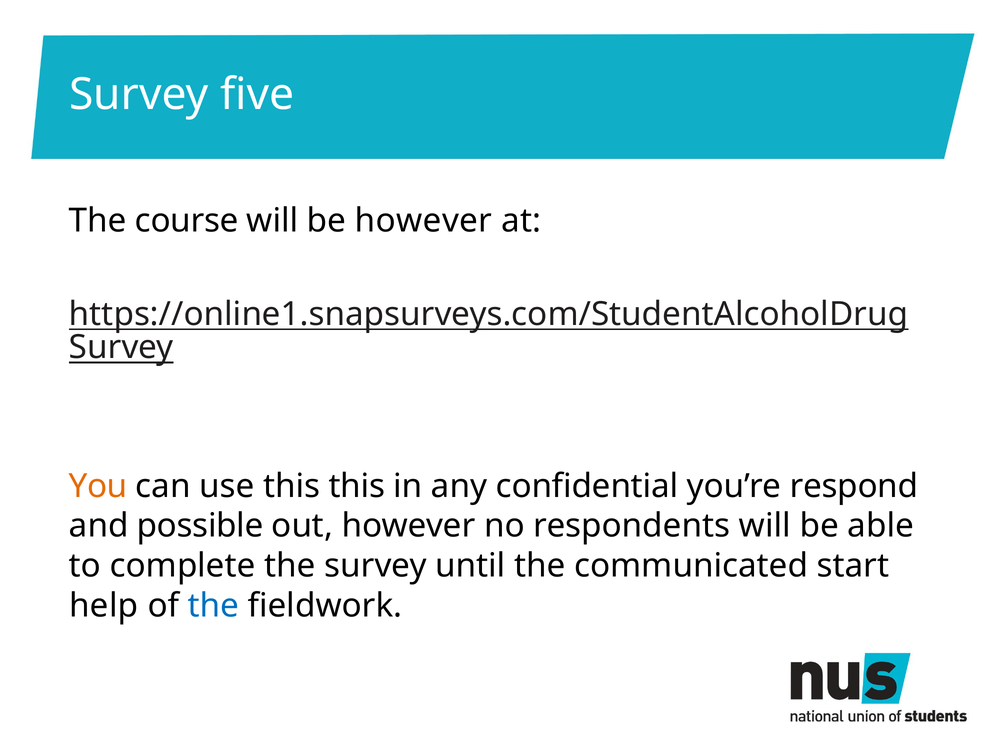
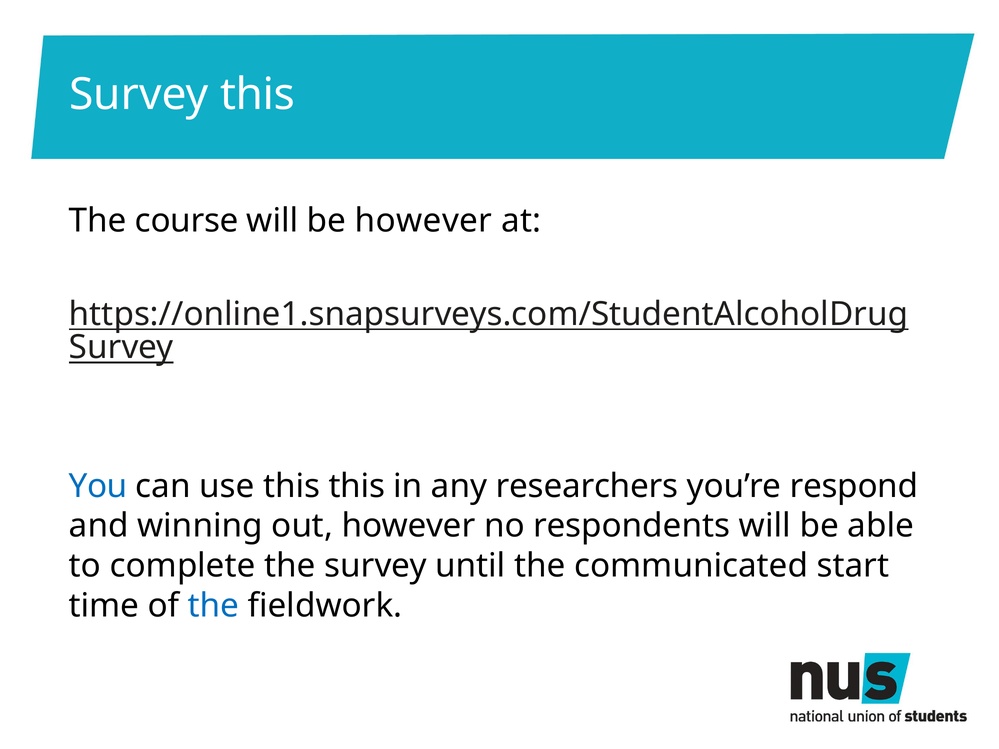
Survey five: five -> this (257, 95)
You colour: orange -> blue (98, 486)
confidential: confidential -> researchers (587, 486)
possible: possible -> winning (200, 526)
help: help -> time (104, 606)
